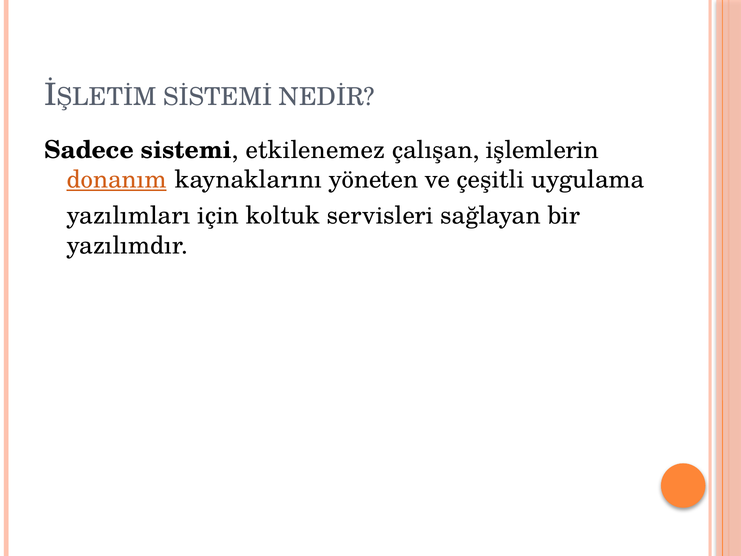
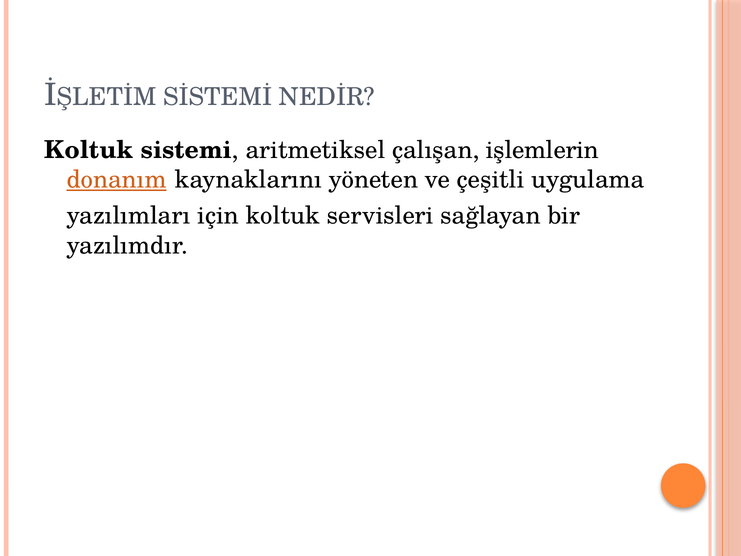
Sadece: Sadece -> Koltuk (89, 150)
etkilenemez: etkilenemez -> aritmetiksel (315, 150)
